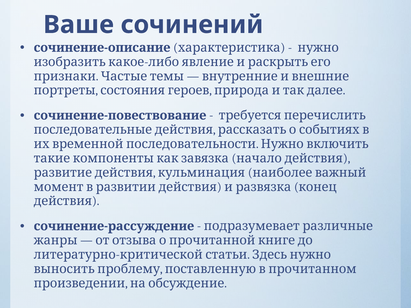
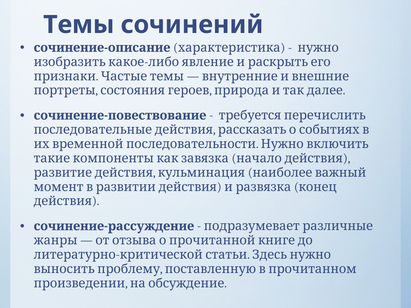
Ваше: Ваше -> Темы (79, 25)
